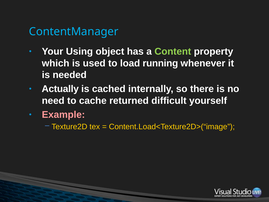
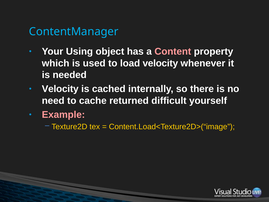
Content colour: light green -> pink (173, 51)
load running: running -> velocity (160, 63)
Actually: Actually -> Velocity (60, 89)
